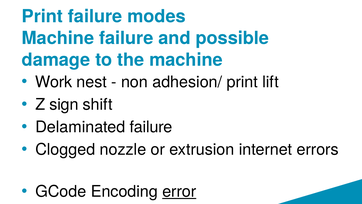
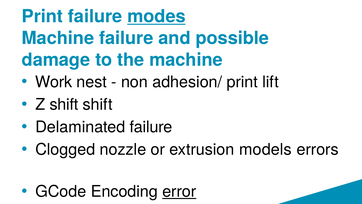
modes underline: none -> present (156, 16)
Z sign: sign -> shift (64, 104)
internet: internet -> models (265, 149)
